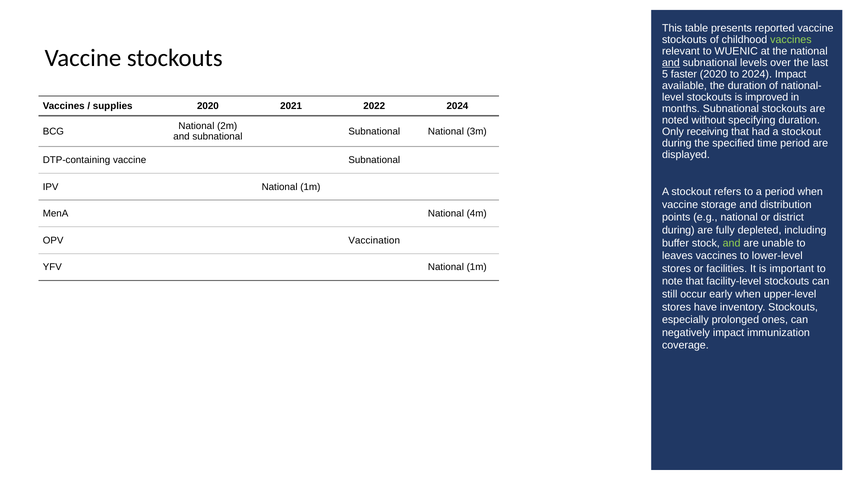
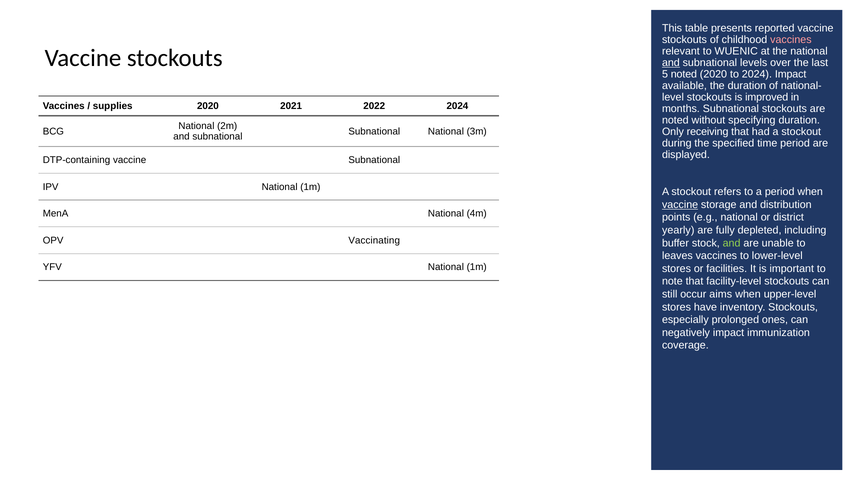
vaccines colour: light green -> pink (791, 40)
5 faster: faster -> noted (684, 74)
vaccine underline: none -> present (680, 205)
during: during -> yearly (678, 230)
Vaccination: Vaccination -> Vaccinating (374, 240)
early: early -> aims (721, 294)
